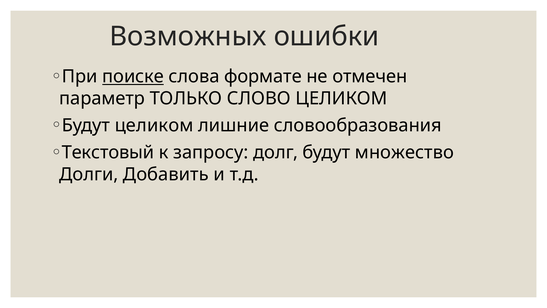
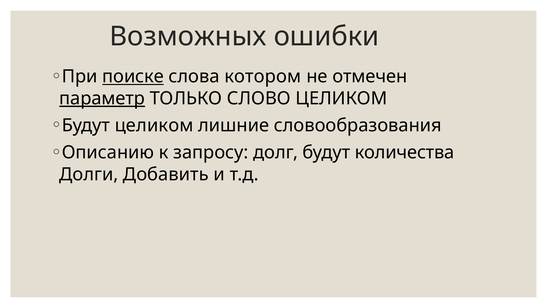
формате: формате -> котором (263, 76)
параметр underline: none -> present (102, 98)
Текстовый: Текстовый -> Описанию (108, 152)
множество: множество -> количества (405, 152)
